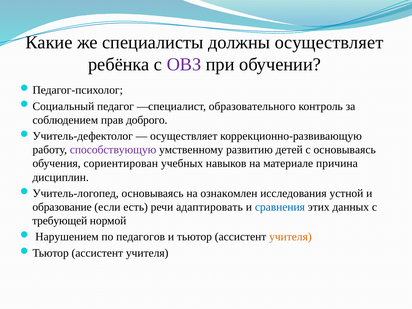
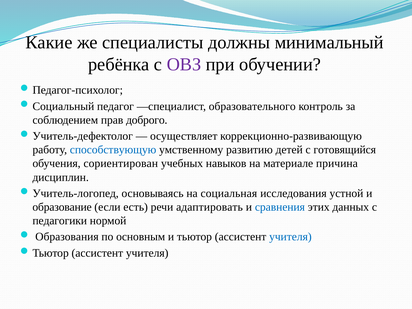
должны осуществляет: осуществляет -> минимальный (329, 42)
способствующую colour: purple -> blue (113, 150)
с основываясь: основываясь -> готовящийся (345, 150)
ознакомлен: ознакомлен -> социальная (229, 193)
требующей: требующей -> педагогики (60, 221)
Нарушением: Нарушением -> Образования (67, 237)
педагогов: педагогов -> основным (141, 237)
учителя colour: orange -> blue (290, 237)
